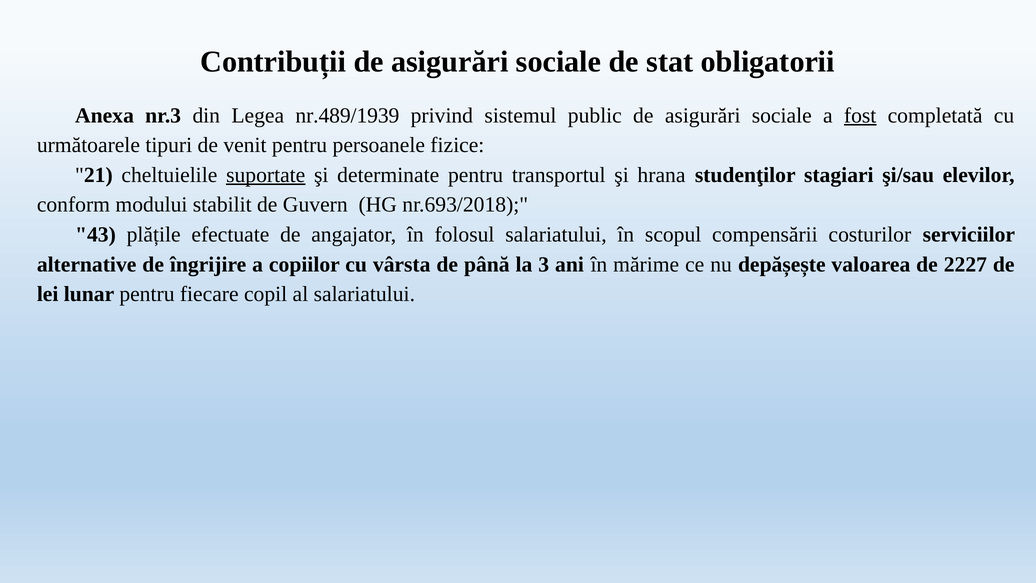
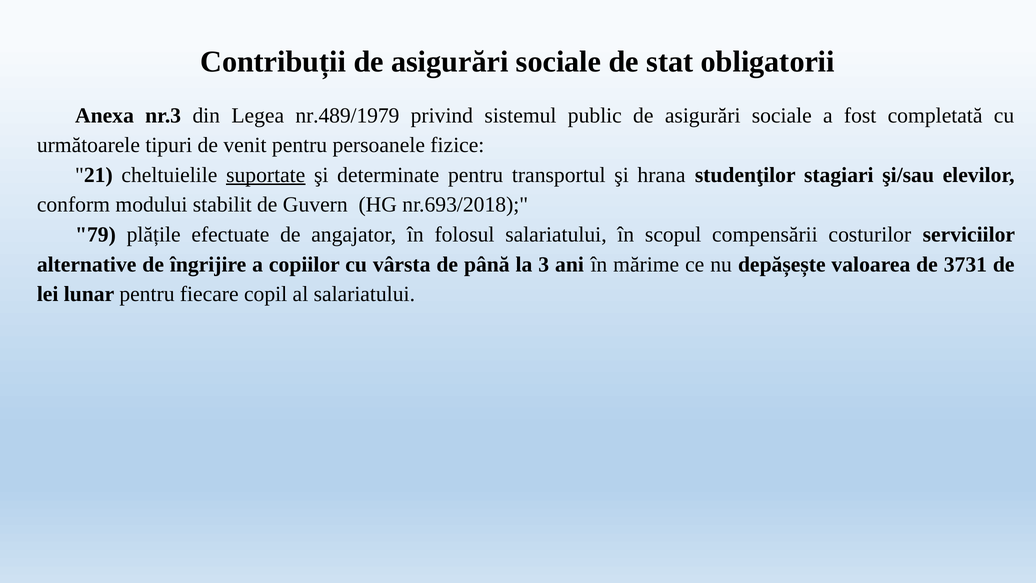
nr.489/1939: nr.489/1939 -> nr.489/1979 (347, 115)
fost underline: present -> none (860, 115)
43: 43 -> 79 (95, 235)
2227: 2227 -> 3731 (965, 264)
